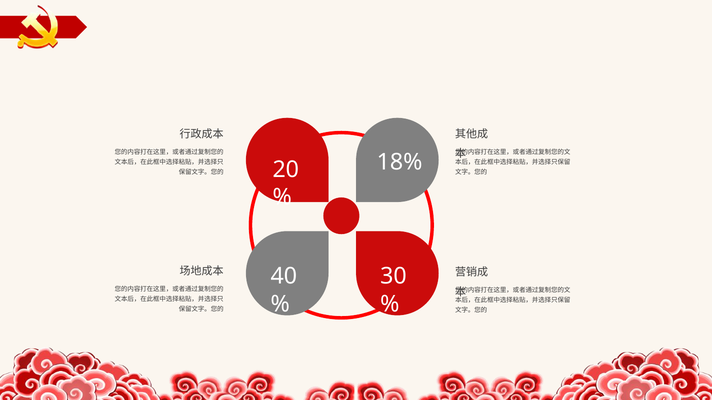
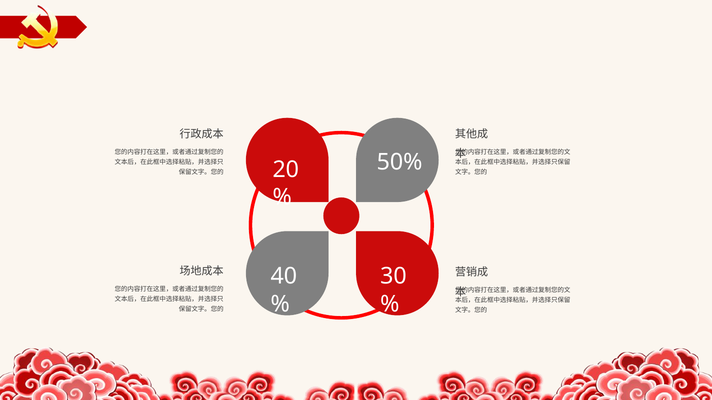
18%: 18% -> 50% (400, 162)
